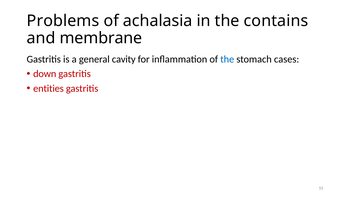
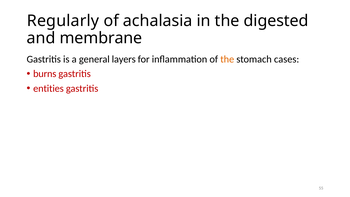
Problems: Problems -> Regularly (63, 21)
contains: contains -> digested (276, 21)
cavity: cavity -> layers (124, 59)
the colour: blue -> orange (227, 59)
down: down -> burns (45, 74)
